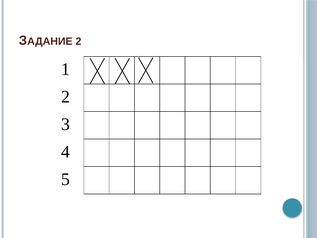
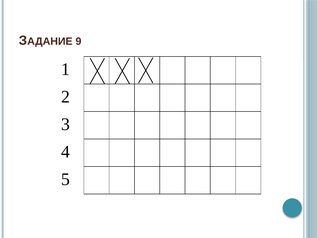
2: 2 -> 9 (78, 41)
